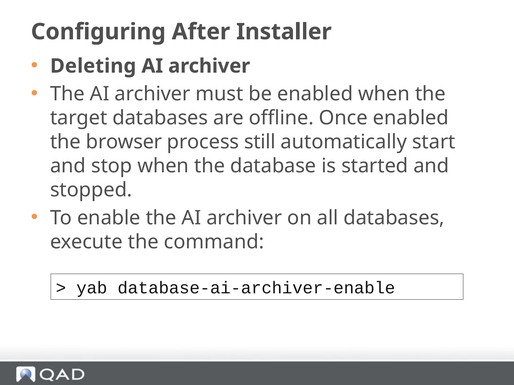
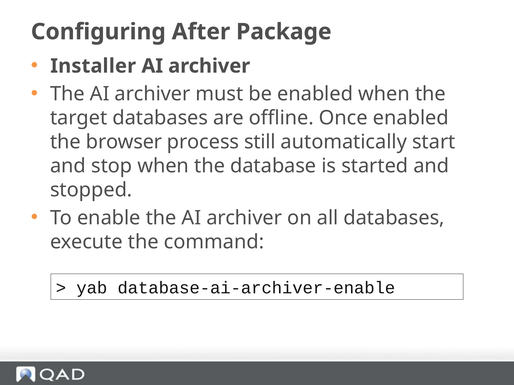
Installer: Installer -> Package (284, 32)
Deleting: Deleting -> Installer (93, 66)
